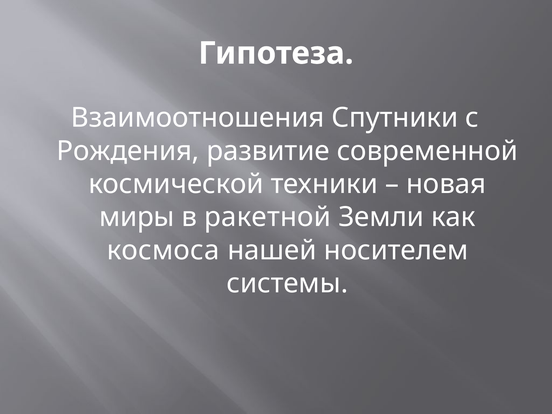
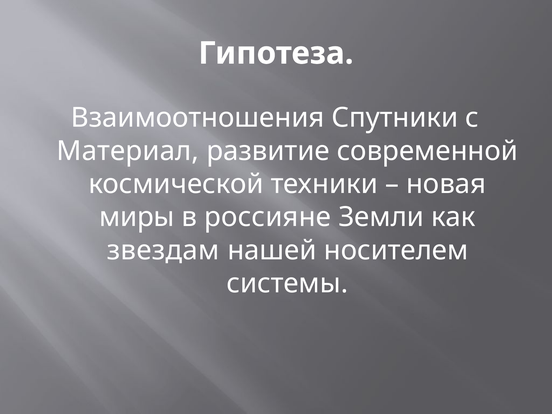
Рождения: Рождения -> Материал (128, 151)
ракетной: ракетной -> россияне (268, 217)
космоса: космоса -> звездам (163, 250)
